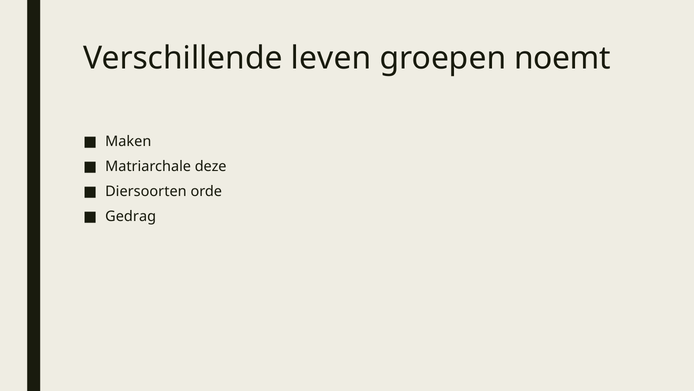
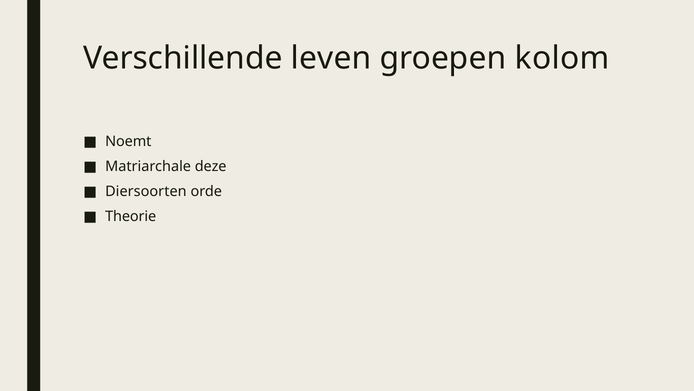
noemt: noemt -> kolom (562, 58)
Maken: Maken -> Noemt (128, 141)
Gedrag: Gedrag -> Theorie (131, 216)
